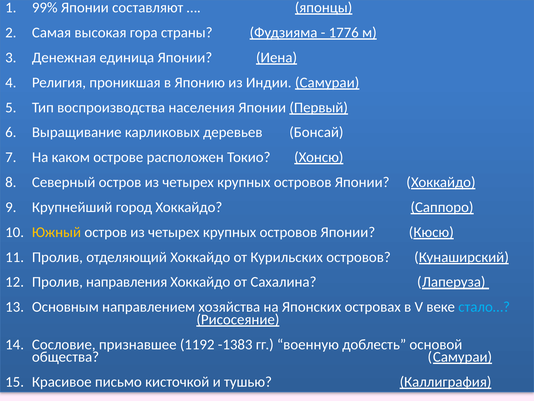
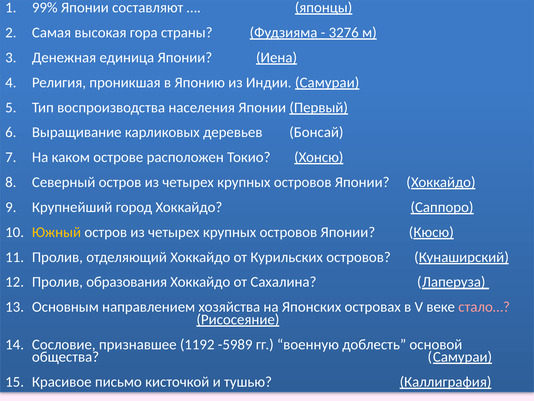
1776: 1776 -> 3276 (344, 33)
направления: направления -> образования (127, 282)
стало… colour: light blue -> pink (484, 307)
-1383: -1383 -> -5989 (235, 344)
